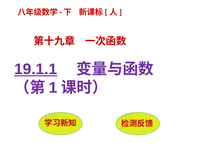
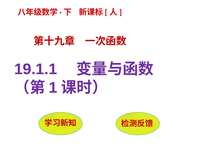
19.1.1 underline: present -> none (36, 69)
